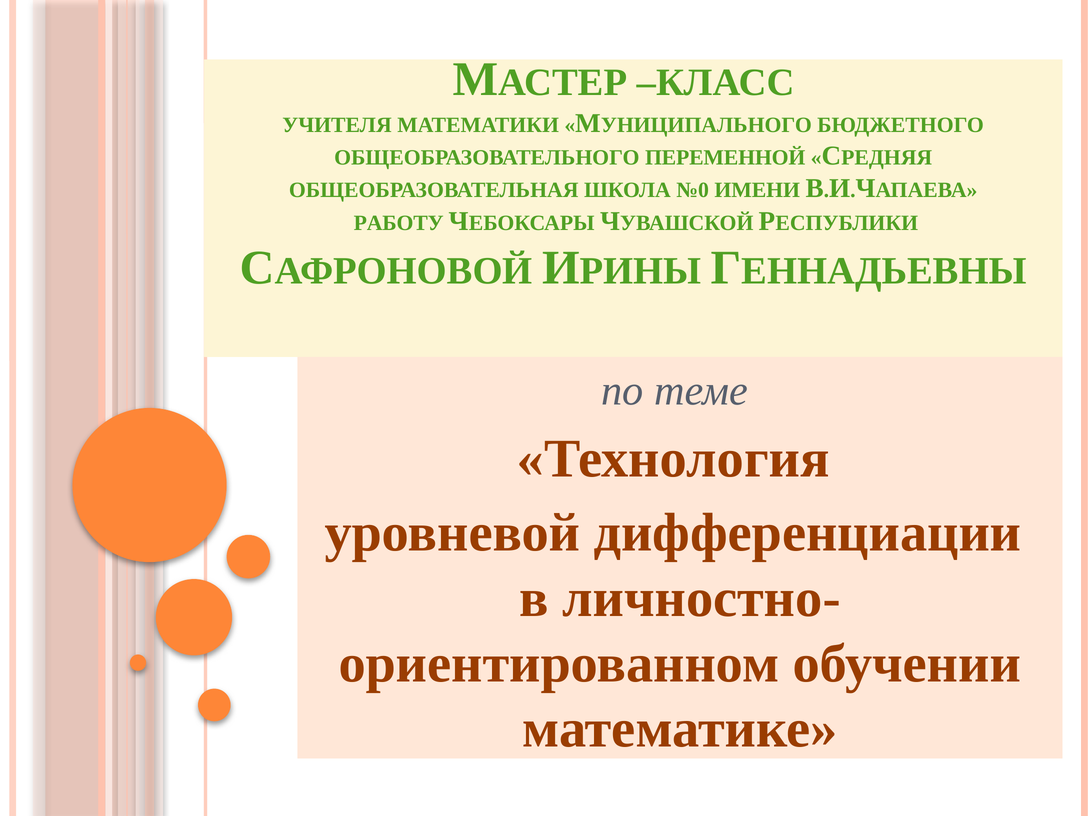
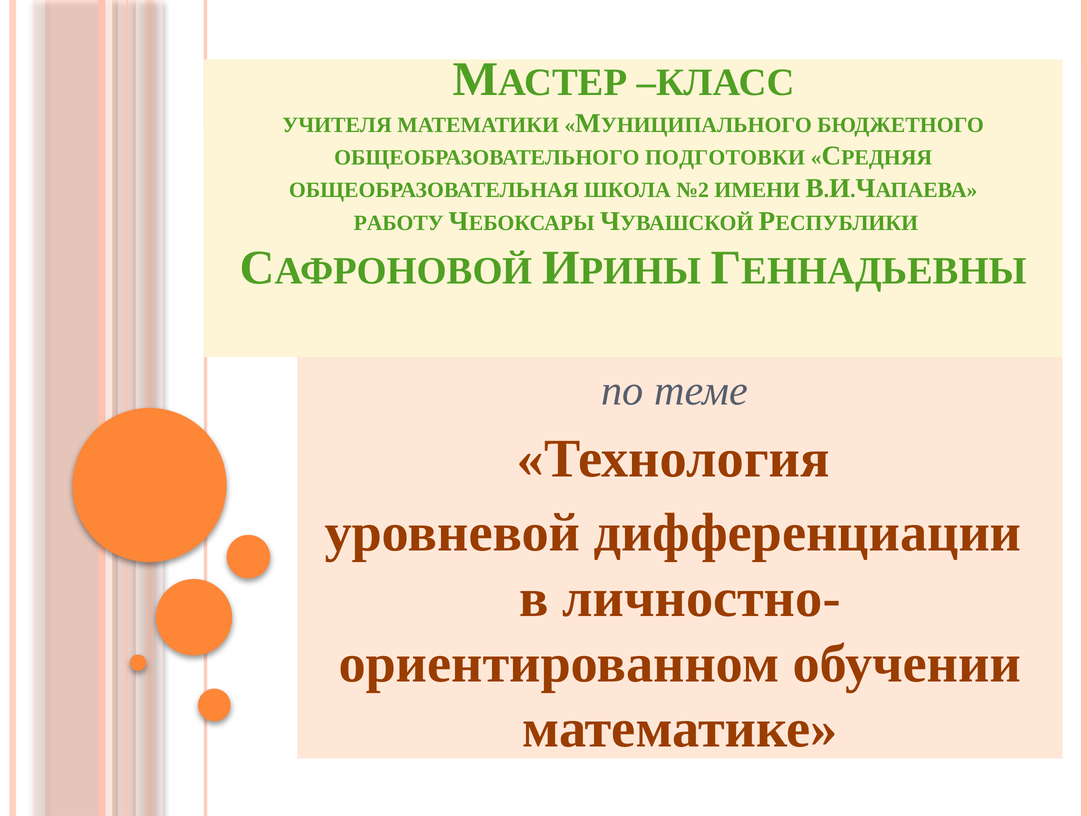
ПЕРЕМЕННОЙ: ПЕРЕМЕННОЙ -> ПОДГОТОВКИ (725, 158)
№0: №0 -> №2 (693, 190)
